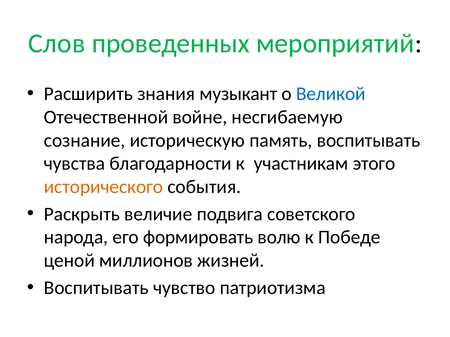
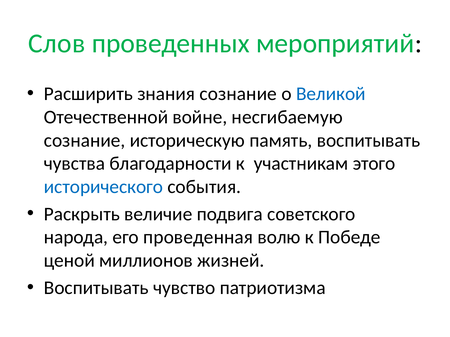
знания музыкант: музыкант -> сознание (238, 94)
исторического colour: orange -> blue (104, 187)
формировать: формировать -> проведенная (198, 238)
